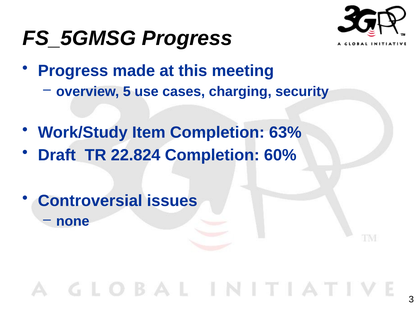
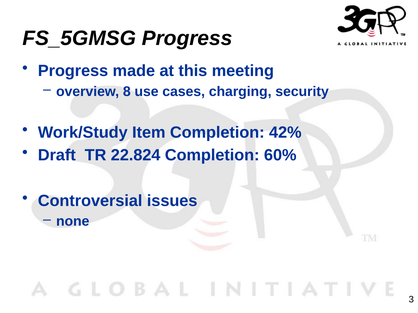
5: 5 -> 8 (127, 92)
63%: 63% -> 42% (285, 133)
